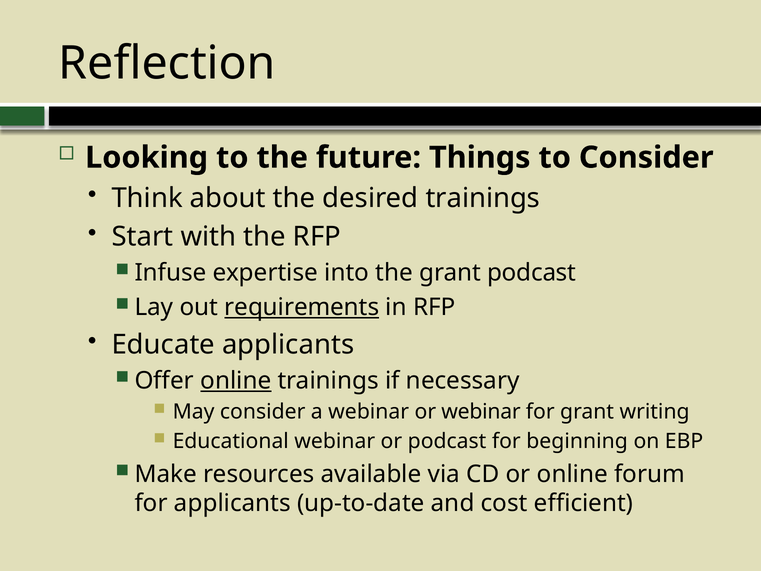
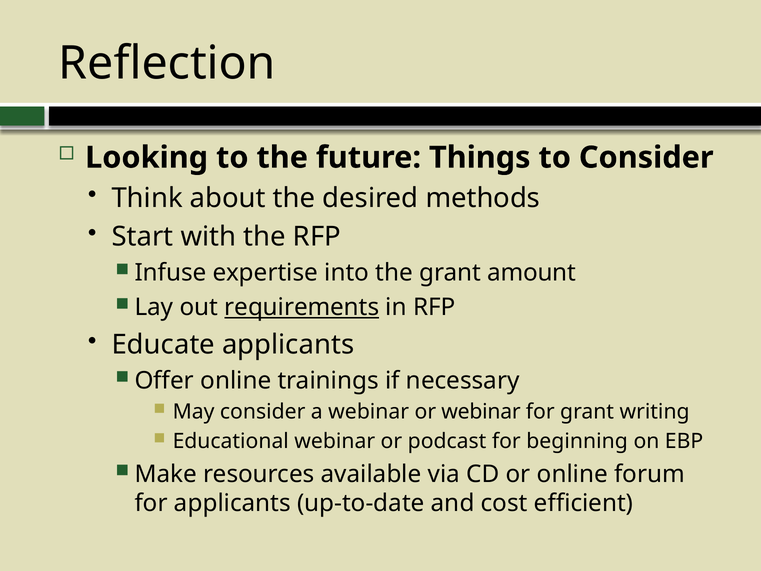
desired trainings: trainings -> methods (483, 198)
grant podcast: podcast -> amount (532, 273)
online underline: present -> none (236, 380)
